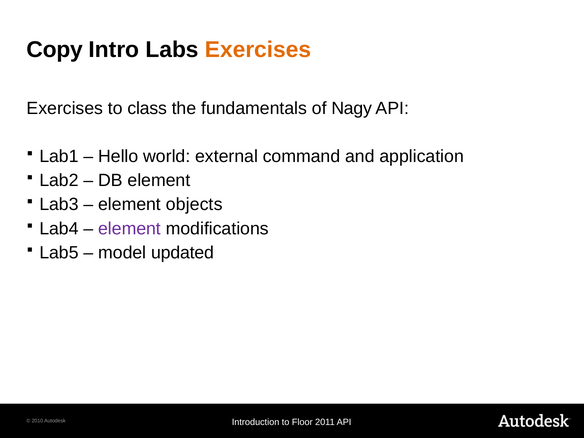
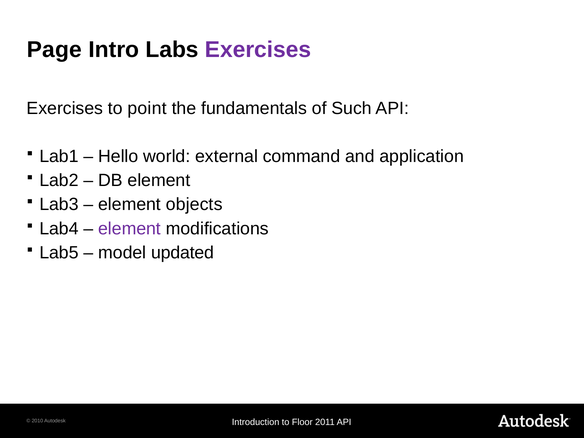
Copy: Copy -> Page (54, 50)
Exercises colour: orange -> purple (258, 50)
class: class -> point (147, 108)
Nagy: Nagy -> Such (352, 108)
